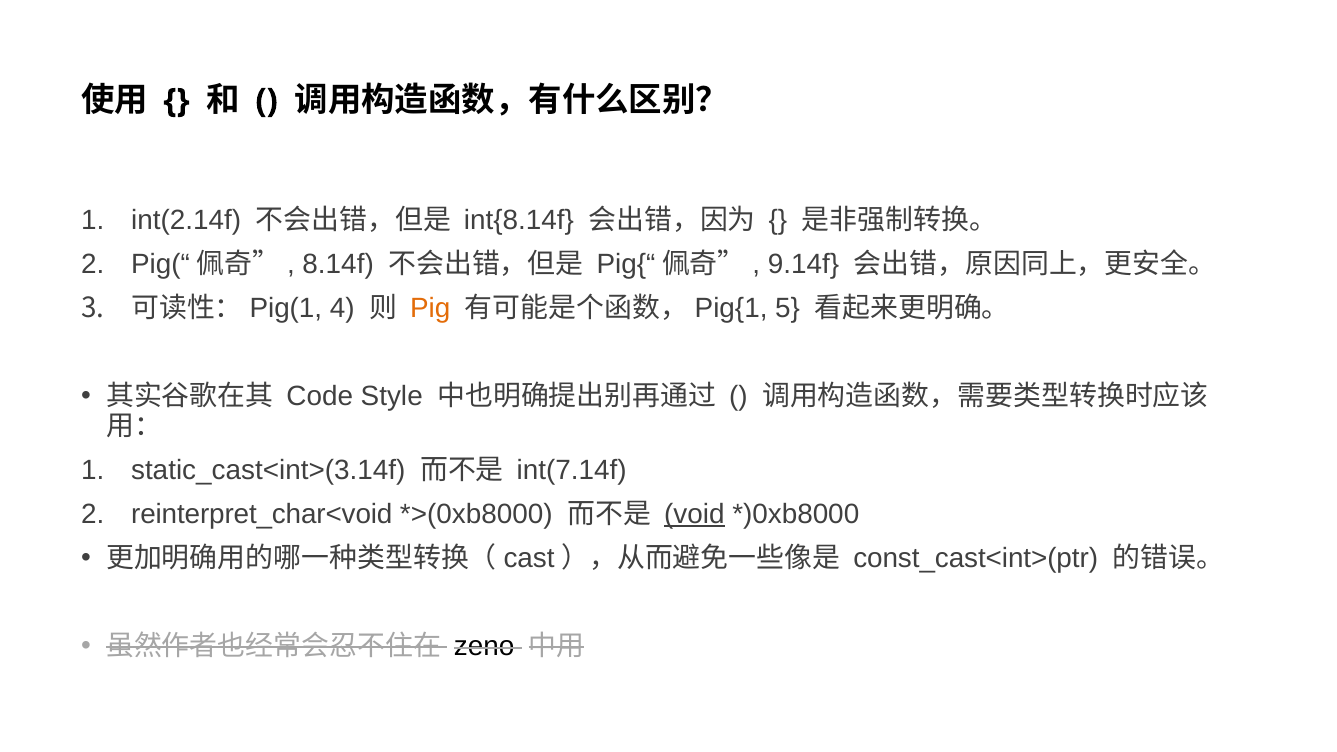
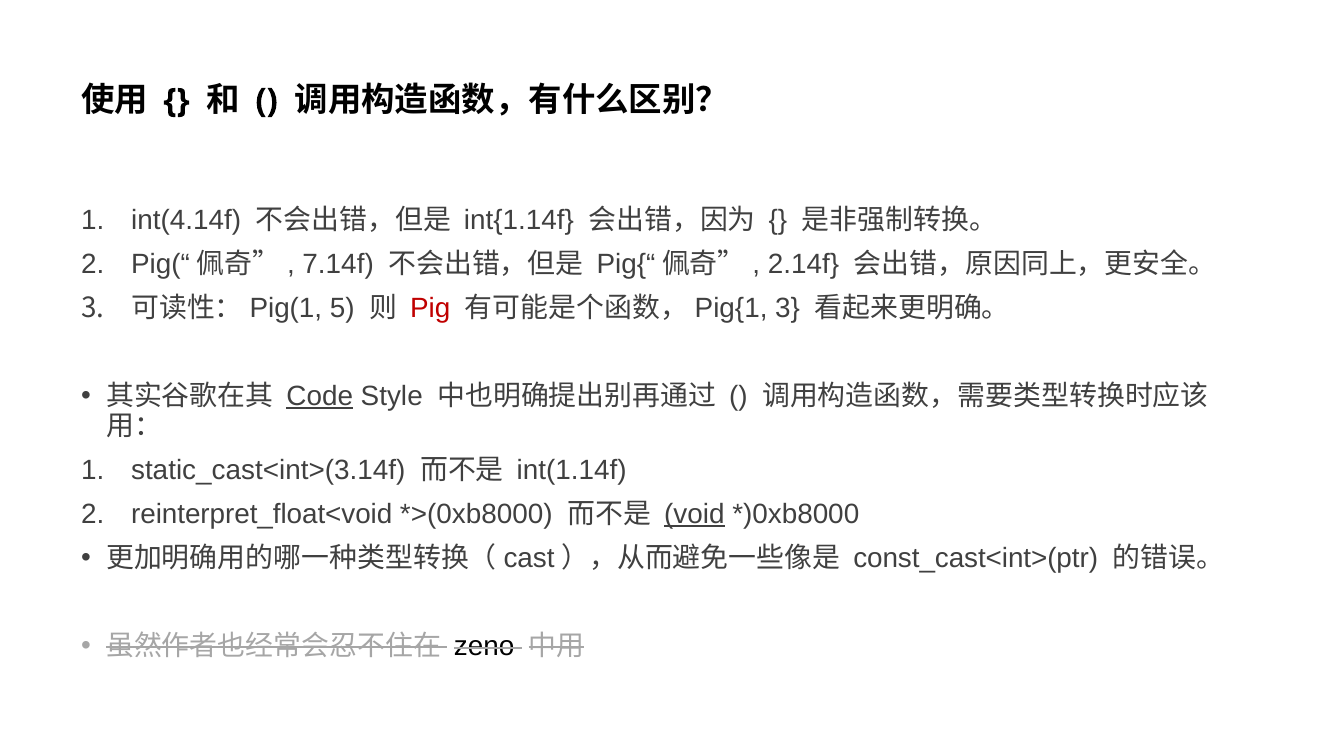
int(2.14f: int(2.14f -> int(4.14f (186, 220)
int{8.14f: int{8.14f -> int{1.14f (519, 220)
8.14f: 8.14f -> 7.14f (338, 264)
9.14f: 9.14f -> 2.14f (803, 264)
4: 4 -> 5 (342, 308)
Pig colour: orange -> red (430, 308)
5: 5 -> 3 (788, 308)
Code underline: none -> present (320, 396)
int(7.14f: int(7.14f -> int(1.14f (572, 470)
reinterpret_char<void: reinterpret_char<void -> reinterpret_float<void (262, 514)
